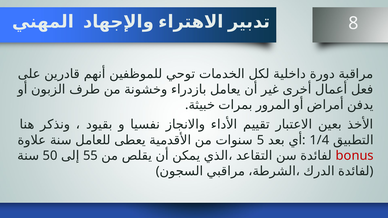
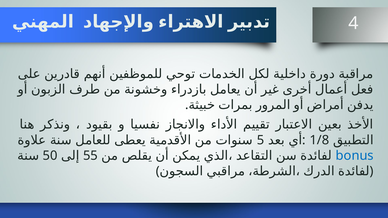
8: 8 -> 4 (353, 23)
1/4: 1/4 -> 1/8 (319, 140)
bonus colour: red -> blue (355, 156)
